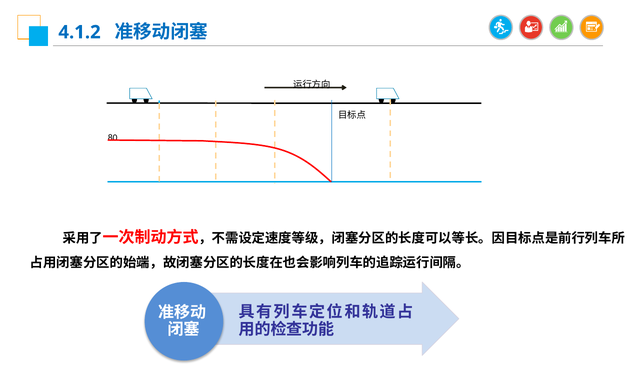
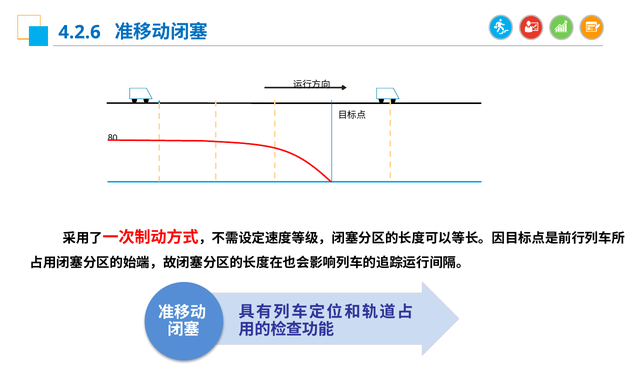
4.1.2: 4.1.2 -> 4.2.6 (80, 32)
